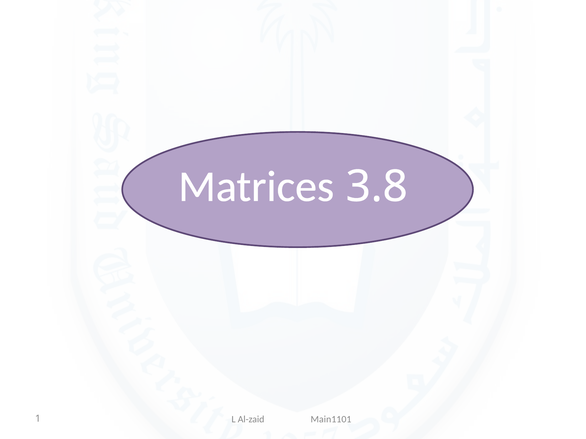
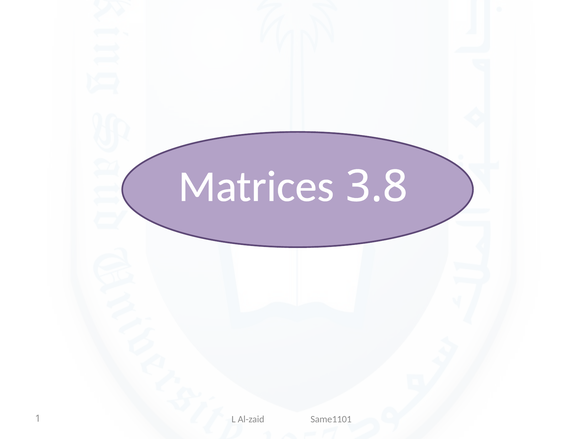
Main1101: Main1101 -> Same1101 (331, 420)
